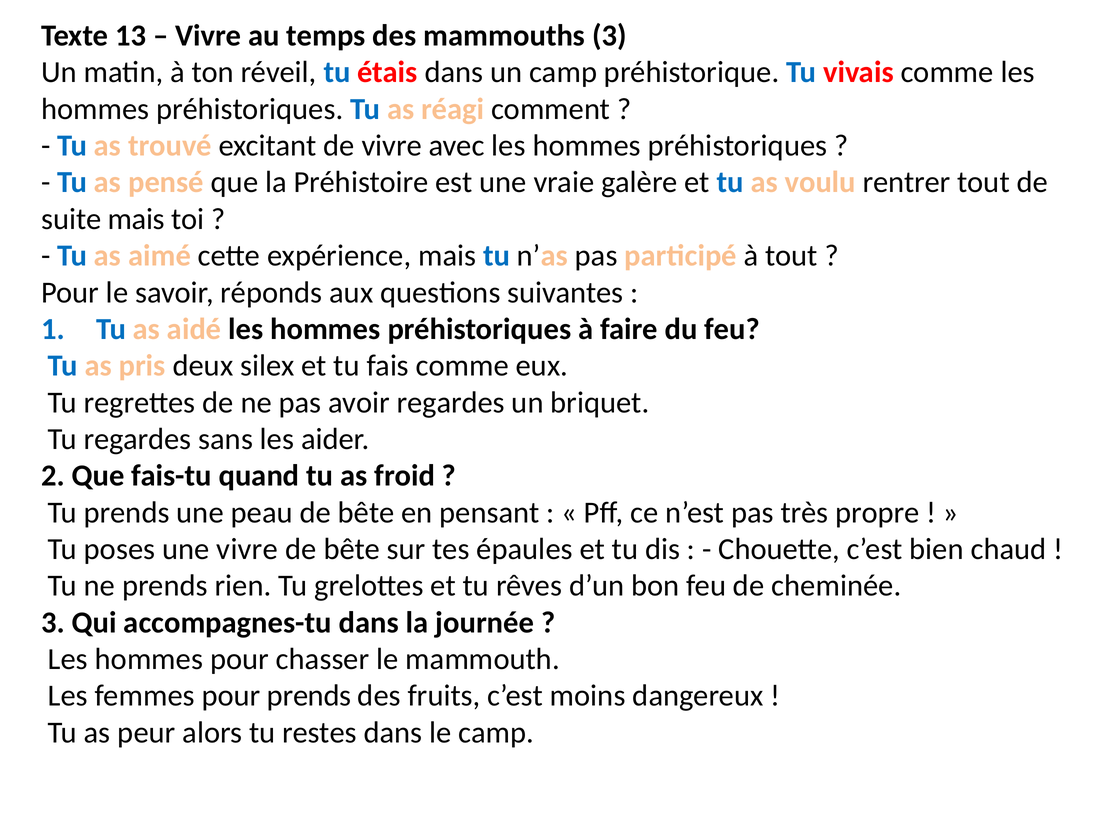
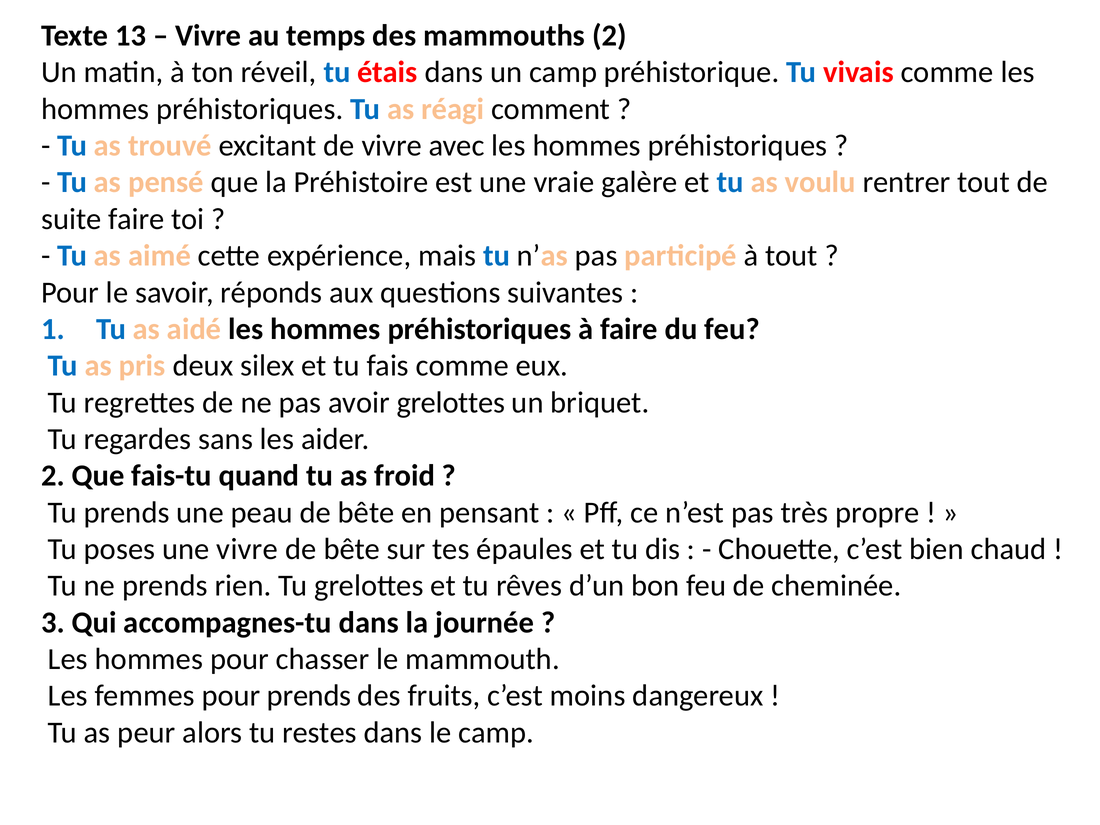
mammouths 3: 3 -> 2 (609, 36)
suite mais: mais -> faire (136, 219)
avoir regardes: regardes -> grelottes (451, 402)
